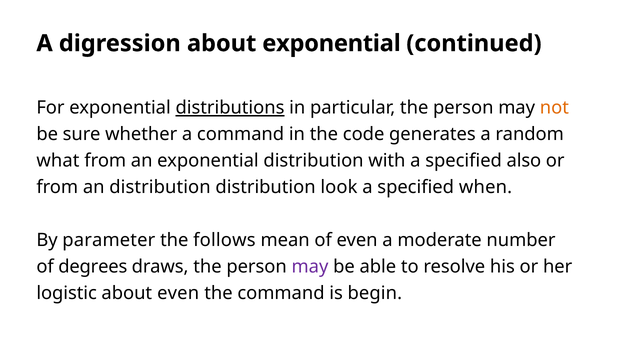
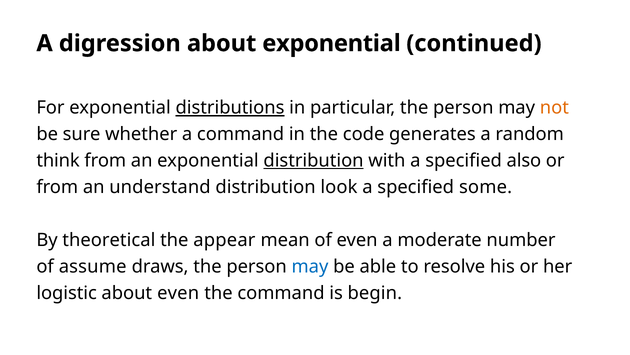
what: what -> think (58, 160)
distribution underline: none -> present (314, 160)
an distribution: distribution -> understand (160, 187)
when: when -> some (486, 187)
parameter: parameter -> theoretical (109, 240)
follows: follows -> appear (224, 240)
degrees: degrees -> assume (93, 266)
may colour: purple -> blue (310, 266)
